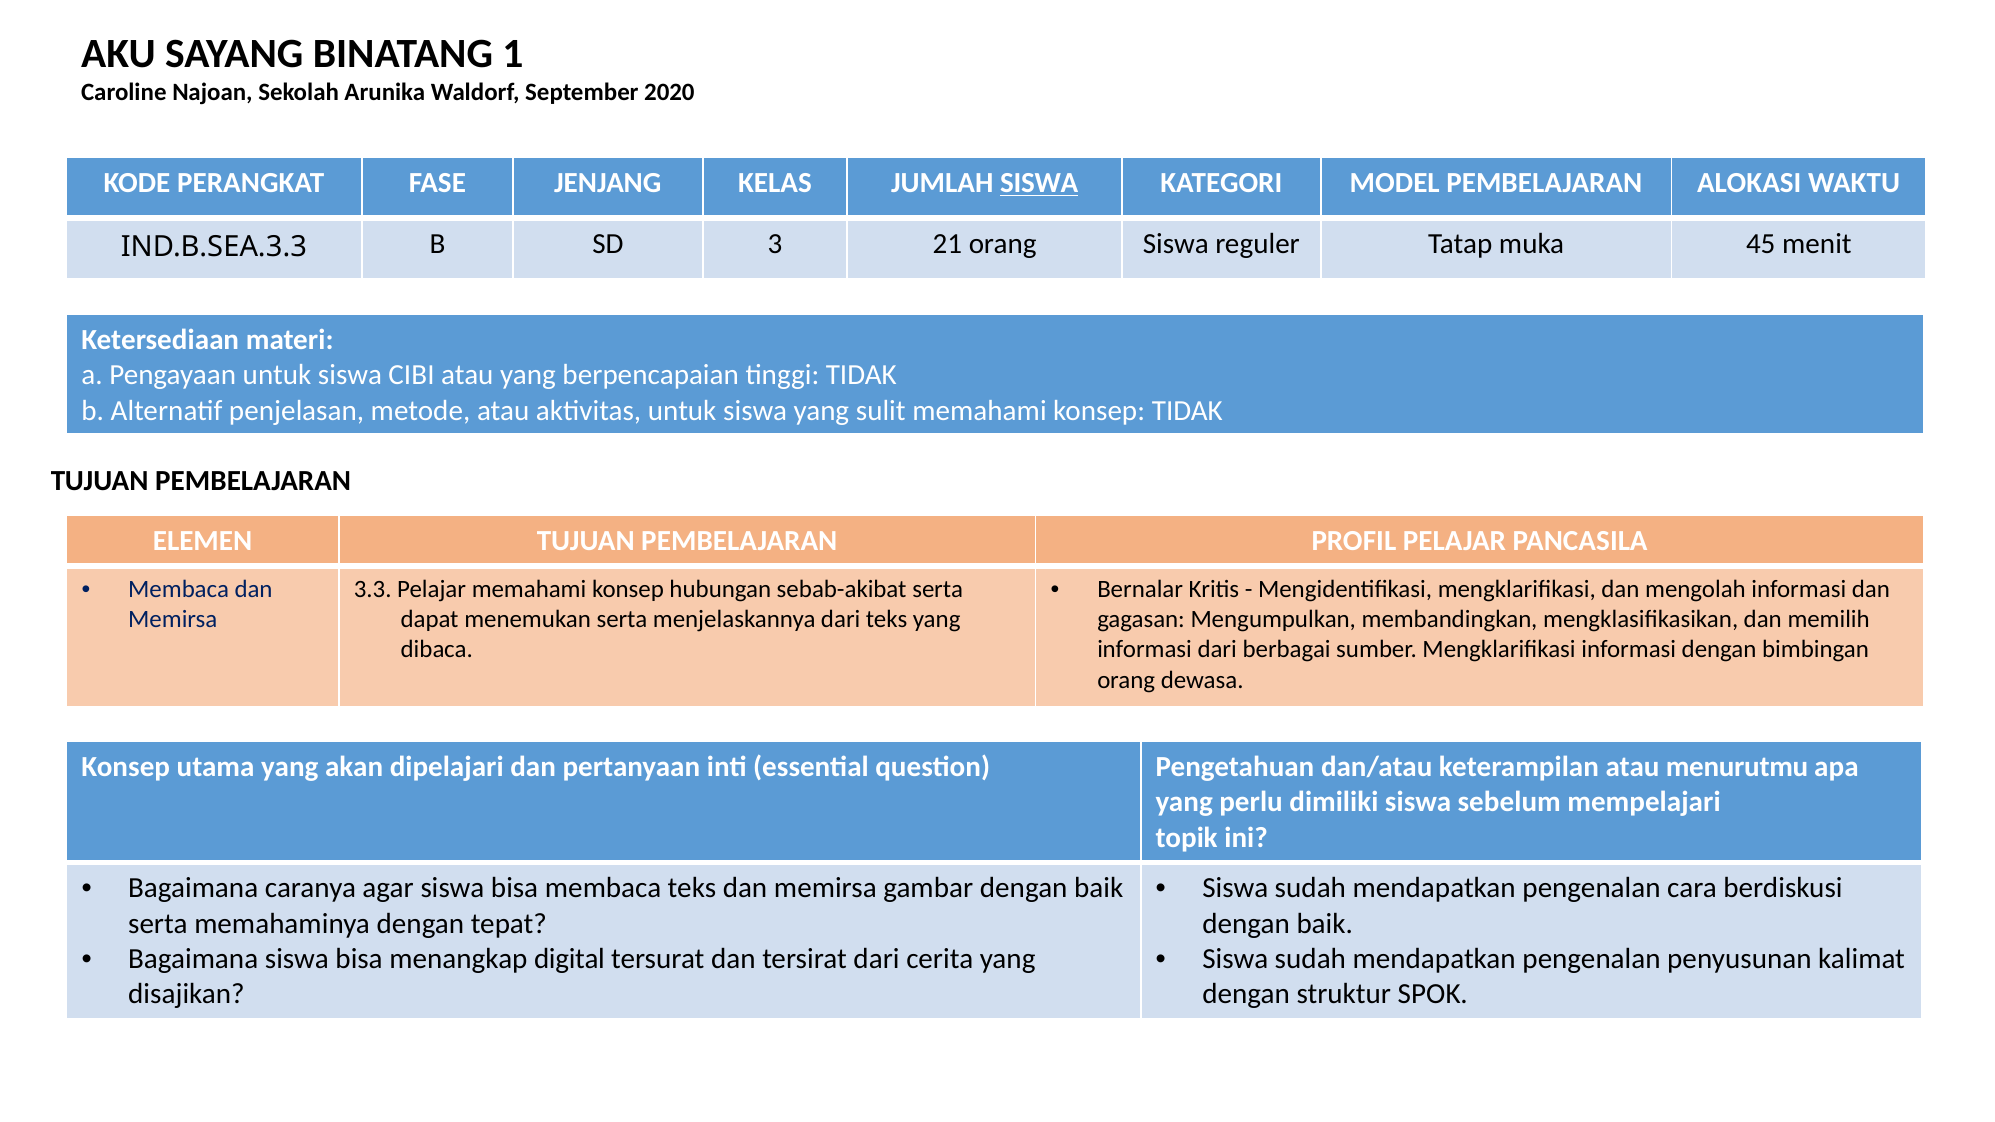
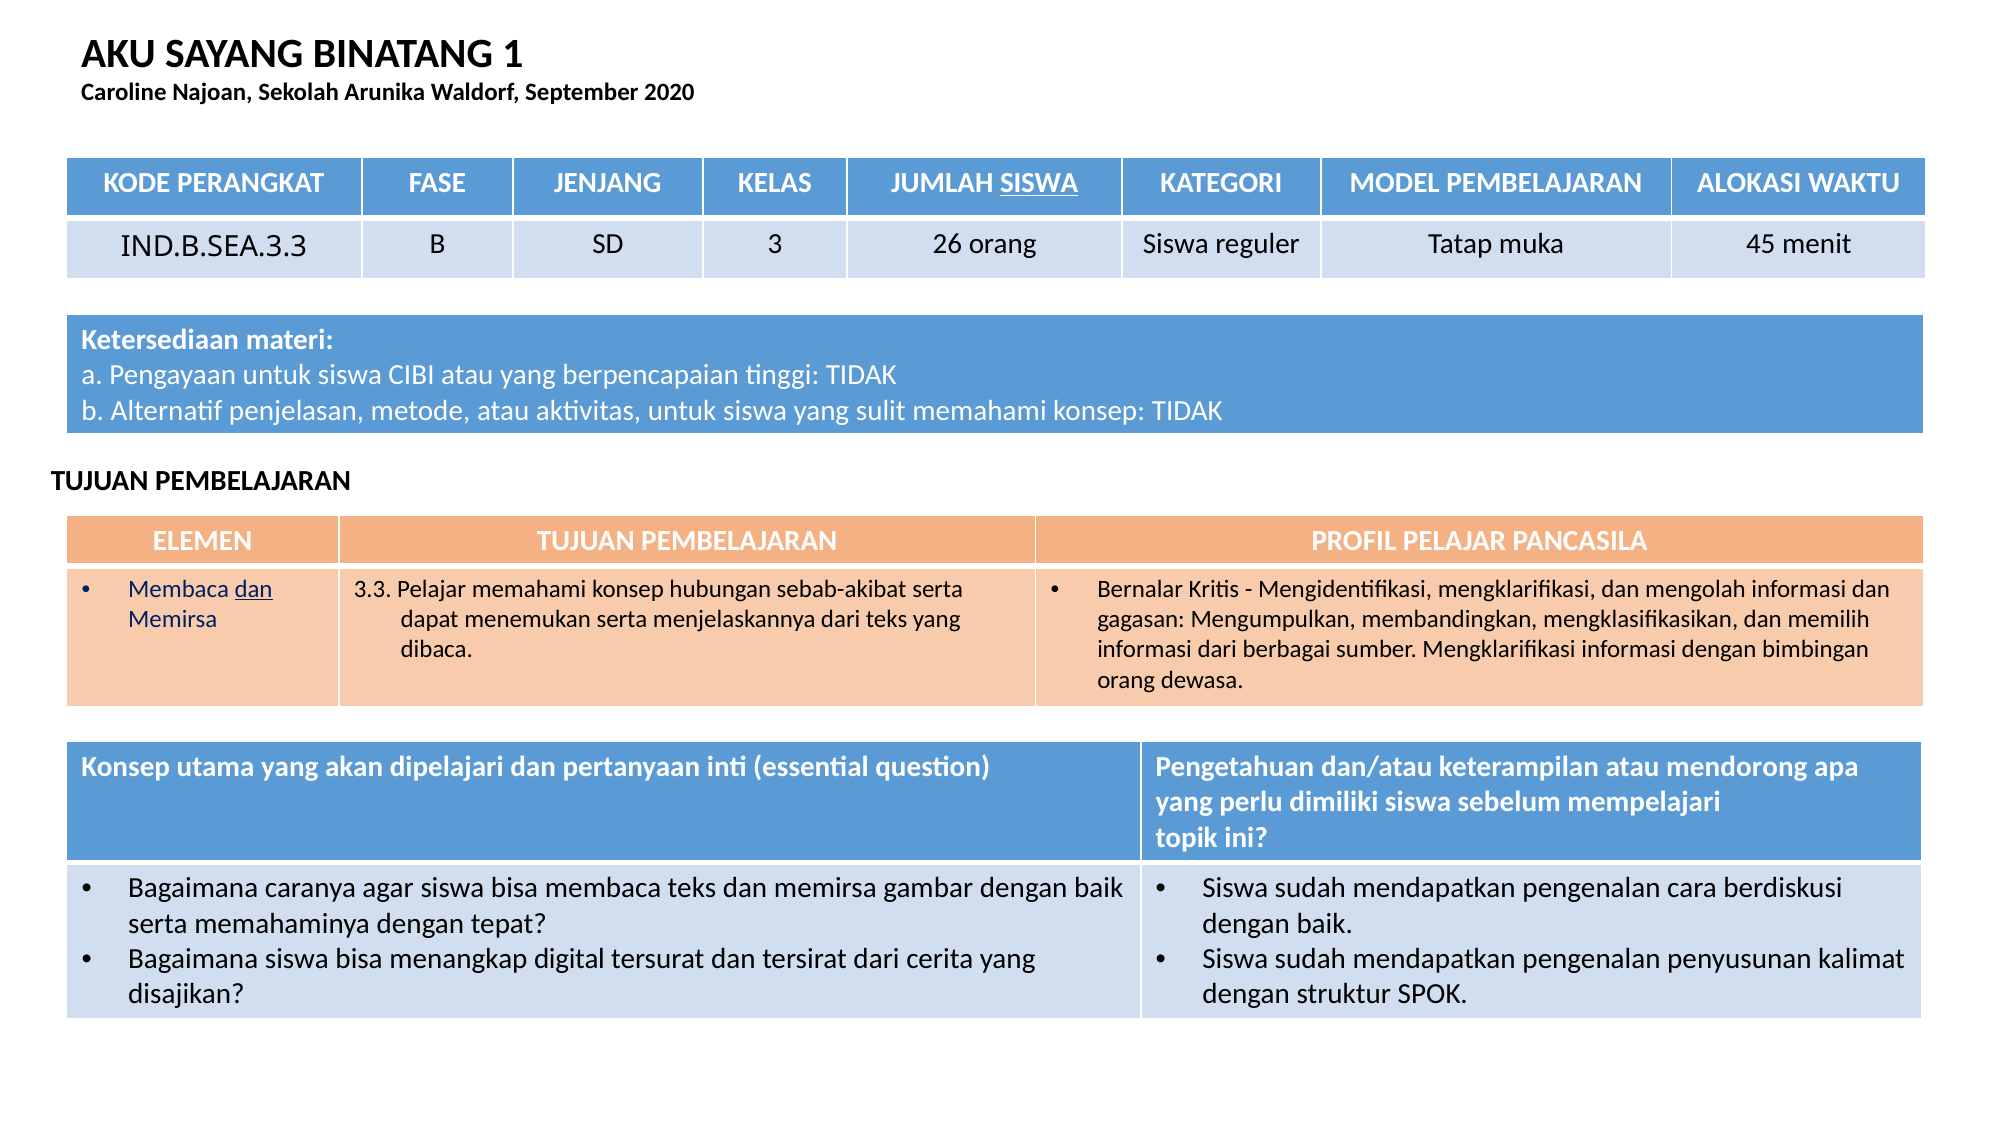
21: 21 -> 26 (947, 244)
dan underline: none -> present (254, 589)
menurutmu: menurutmu -> mendorong (1737, 767)
